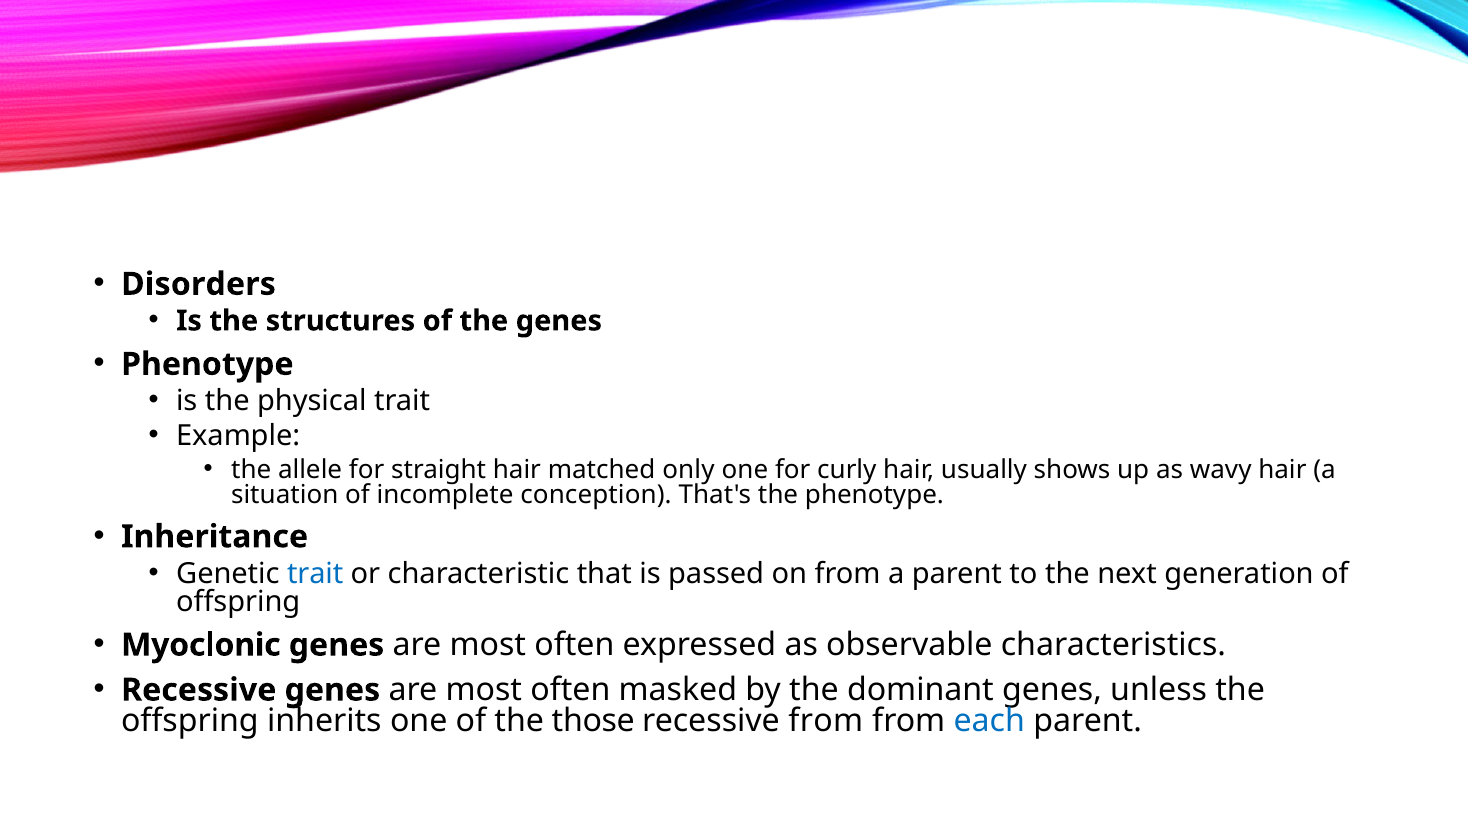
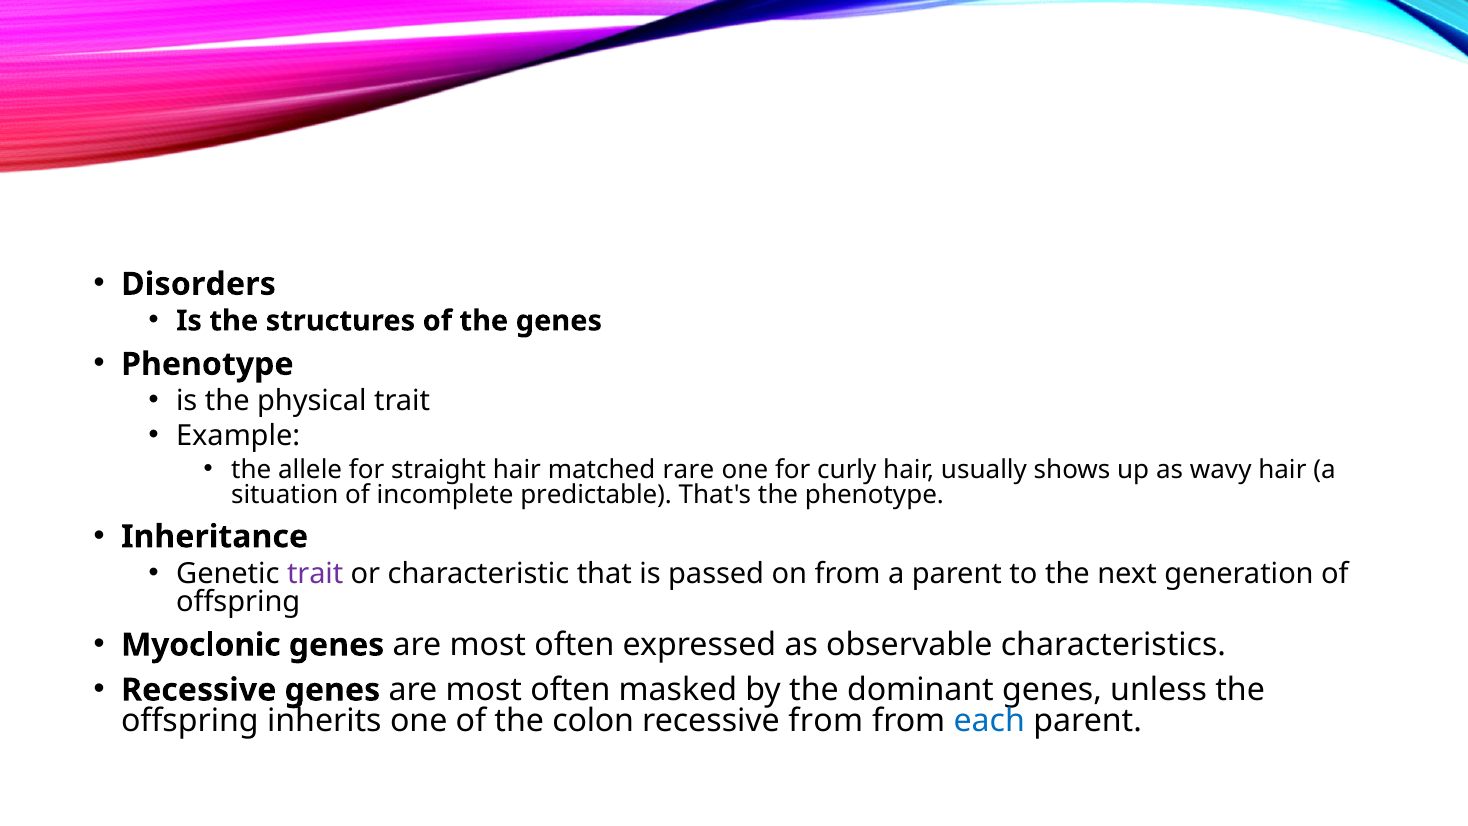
only: only -> rare (688, 470)
conception: conception -> predictable (596, 495)
trait colour: blue -> purple (315, 573)
those: those -> colon (593, 721)
